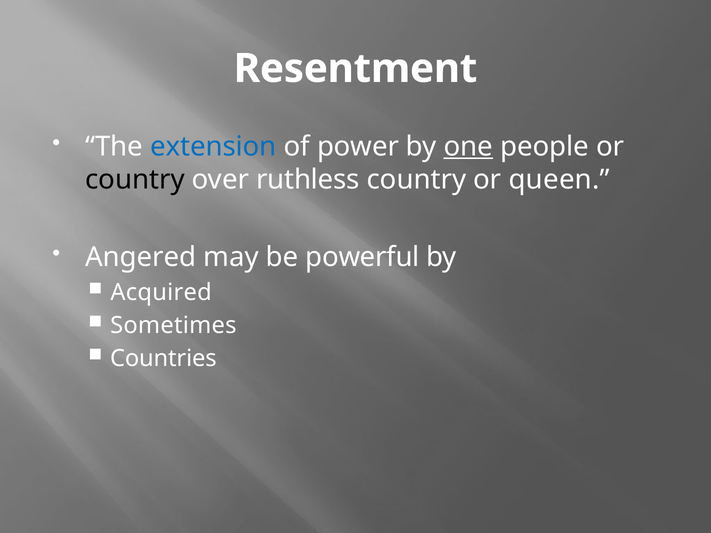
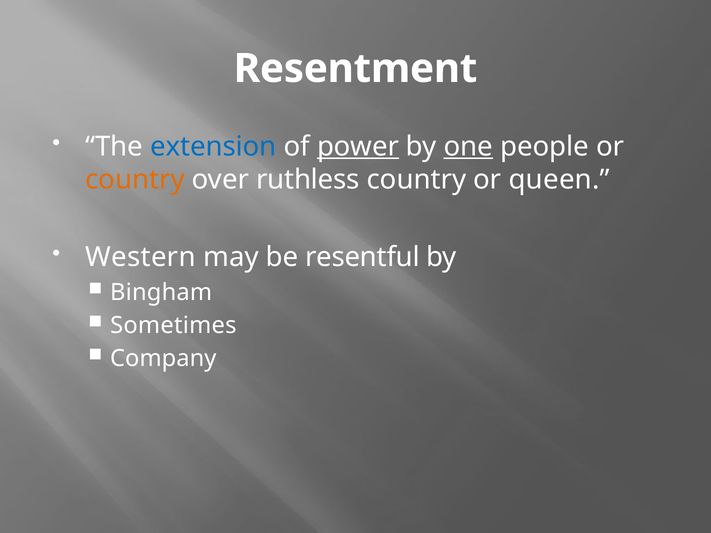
power underline: none -> present (358, 146)
country colour: black -> orange (135, 180)
Angered: Angered -> Western (141, 257)
powerful: powerful -> resentful (362, 257)
Acquired: Acquired -> Bingham (161, 292)
Countries: Countries -> Company (163, 359)
